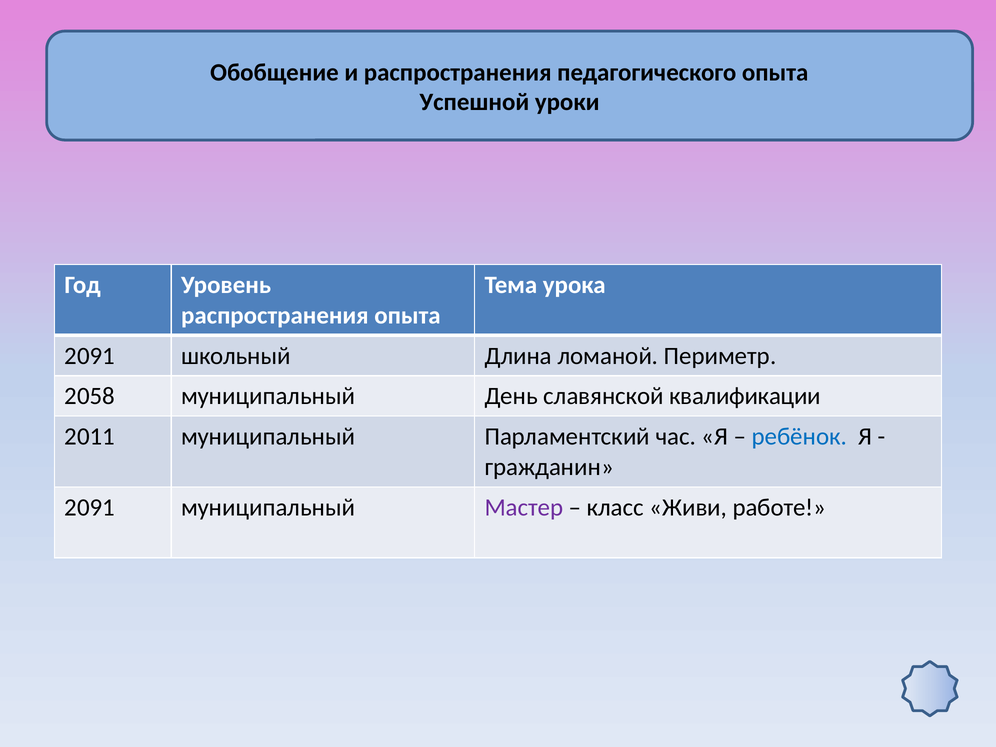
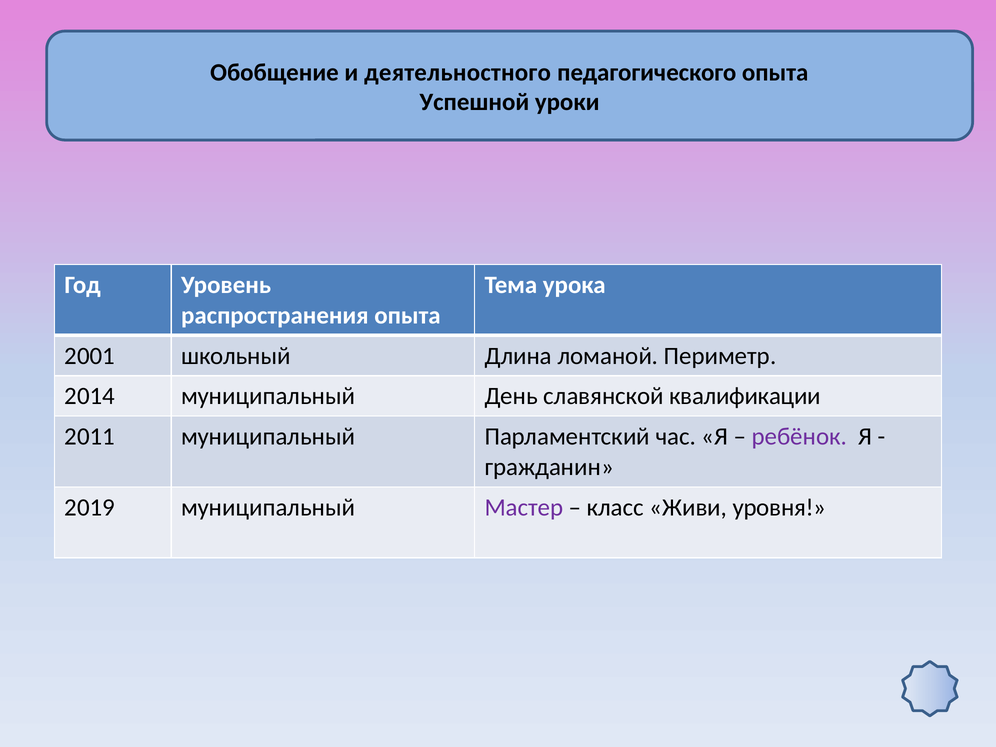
и распространения: распространения -> деятельностного (458, 72)
2091: 2091 -> 2001 (90, 356)
2058: 2058 -> 2014 (90, 396)
ребёнок colour: blue -> purple (799, 437)
2091: 2091 -> 2019 (90, 507)
работе: работе -> уровня (779, 507)
